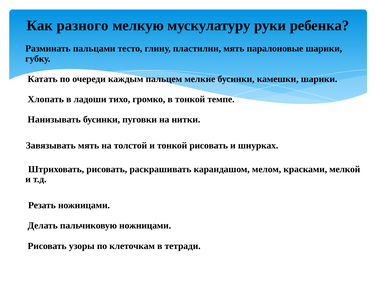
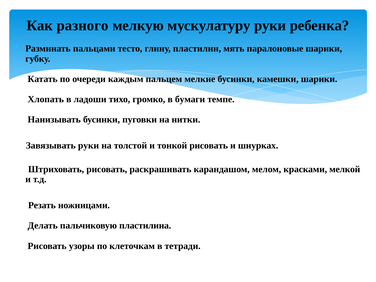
в тонкой: тонкой -> бумаги (190, 99)
Завязывать мять: мять -> руки (89, 146)
пальчиковую ножницами: ножницами -> пластилина (145, 226)
